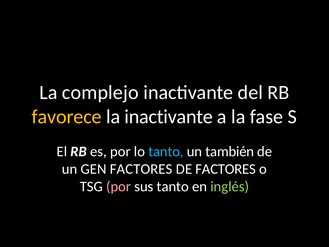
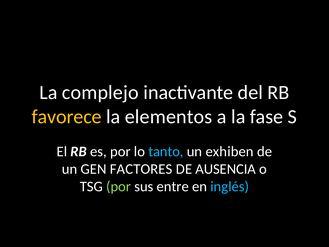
la inactivante: inactivante -> elementos (169, 117)
también: también -> exhiben (230, 151)
DE FACTORES: FACTORES -> AUSENCIA (226, 169)
por colour: pink -> light green (119, 186)
sus tanto: tanto -> entre (173, 186)
inglés colour: light green -> light blue (230, 186)
